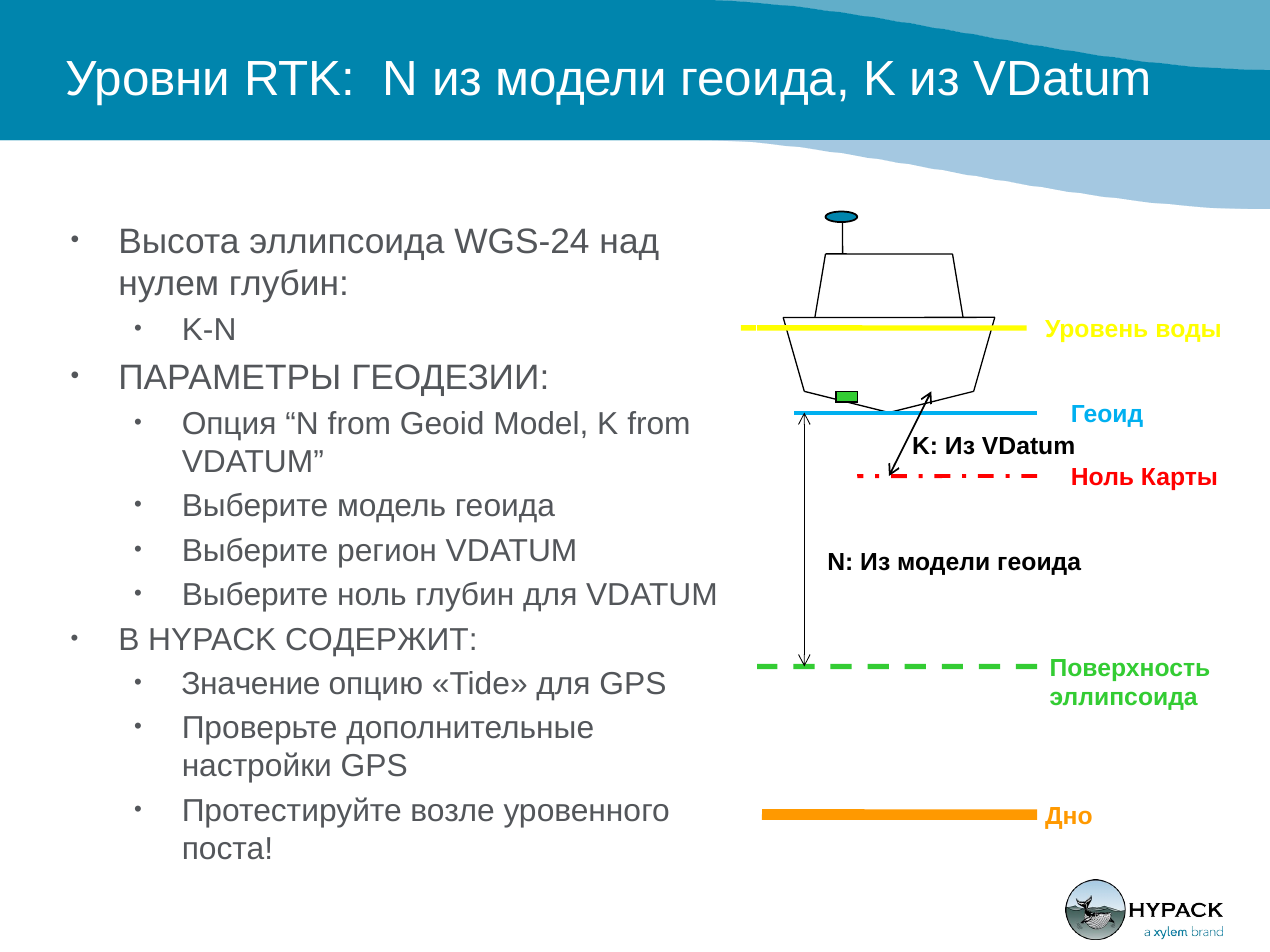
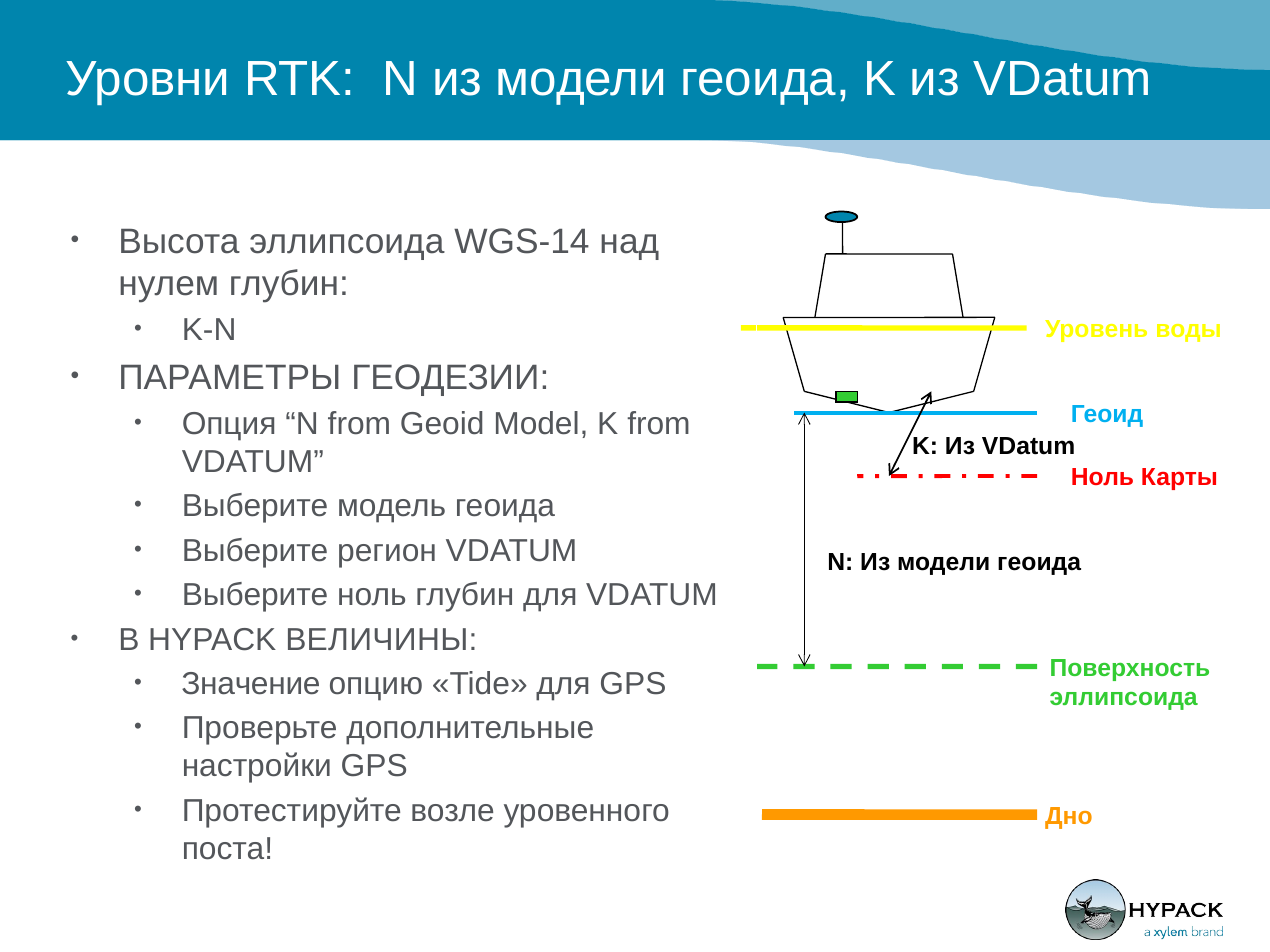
WGS-24: WGS-24 -> WGS-14 (522, 242)
СОДЕРЖИТ: СОДЕРЖИТ -> ВЕЛИЧИНЫ (381, 640)
